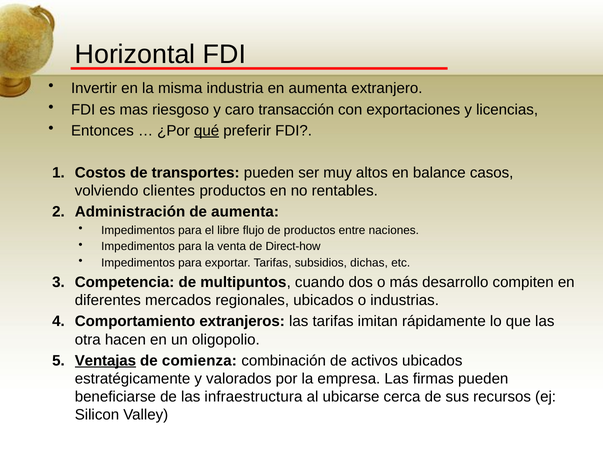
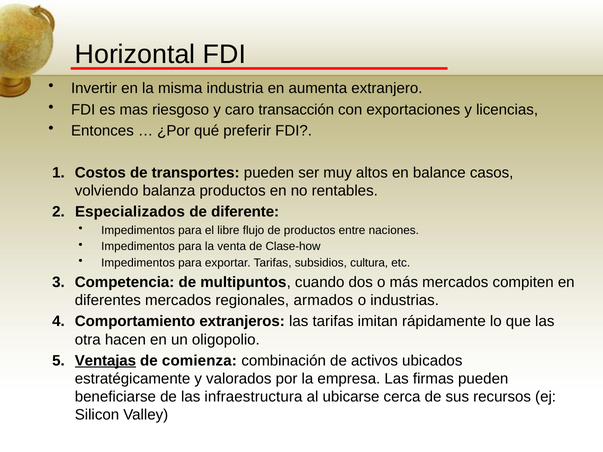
qué underline: present -> none (207, 131)
clientes: clientes -> balanza (169, 191)
Administración: Administración -> Especializados (130, 212)
de aumenta: aumenta -> diferente (245, 212)
Direct-how: Direct-how -> Clase-how (293, 247)
dichas: dichas -> cultura (369, 263)
más desarrollo: desarrollo -> mercados (455, 282)
regionales ubicados: ubicados -> armados (323, 301)
